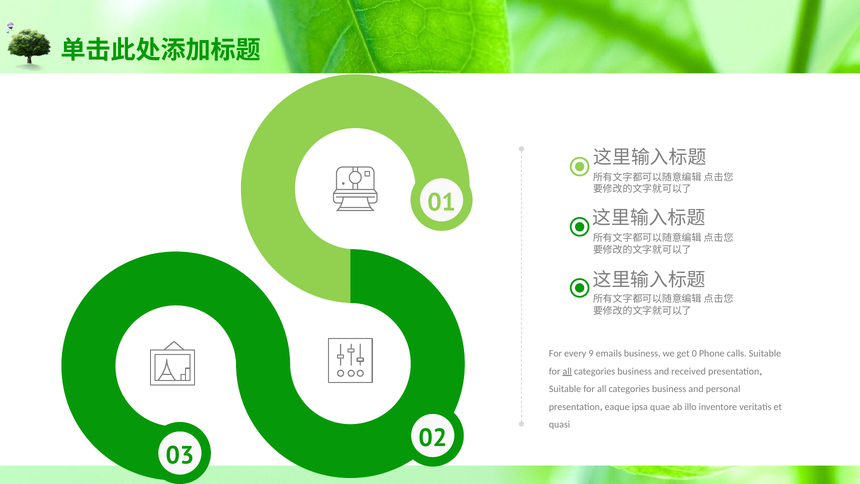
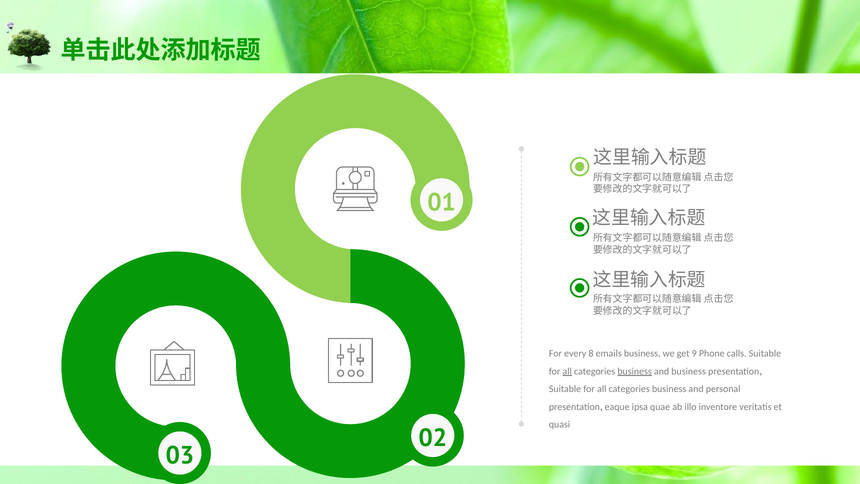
9: 9 -> 8 (591, 353)
0: 0 -> 9 (694, 353)
business underline: none -> present (635, 371)
and received: received -> business (689, 371)
